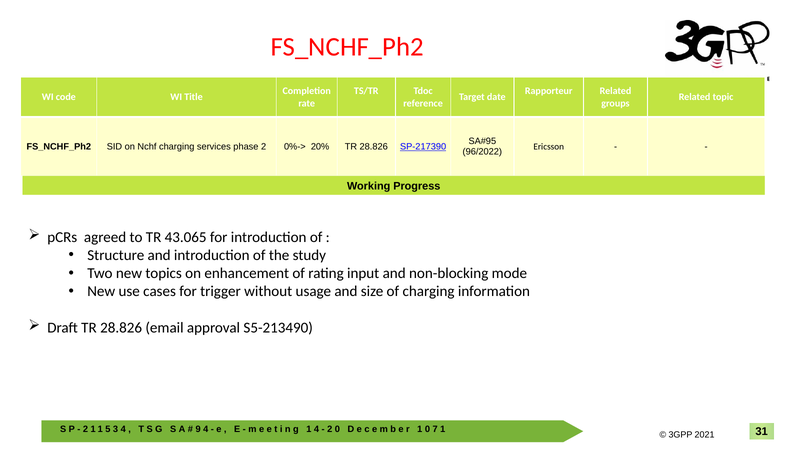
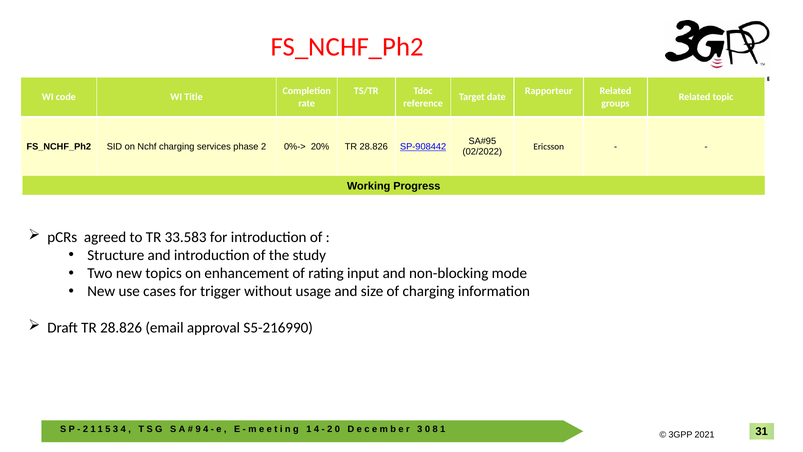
SP-217390: SP-217390 -> SP-908442 (423, 146)
96/2022: 96/2022 -> 02/2022 (482, 152)
43.065: 43.065 -> 33.583 (186, 237)
S5-213490: S5-213490 -> S5-216990 (278, 327)
1: 1 -> 3 (420, 429)
7: 7 -> 8 (435, 429)
